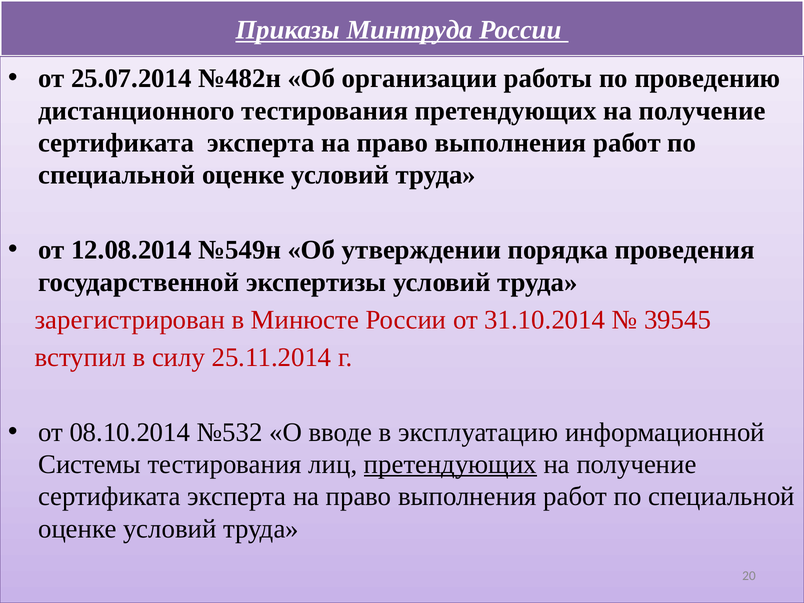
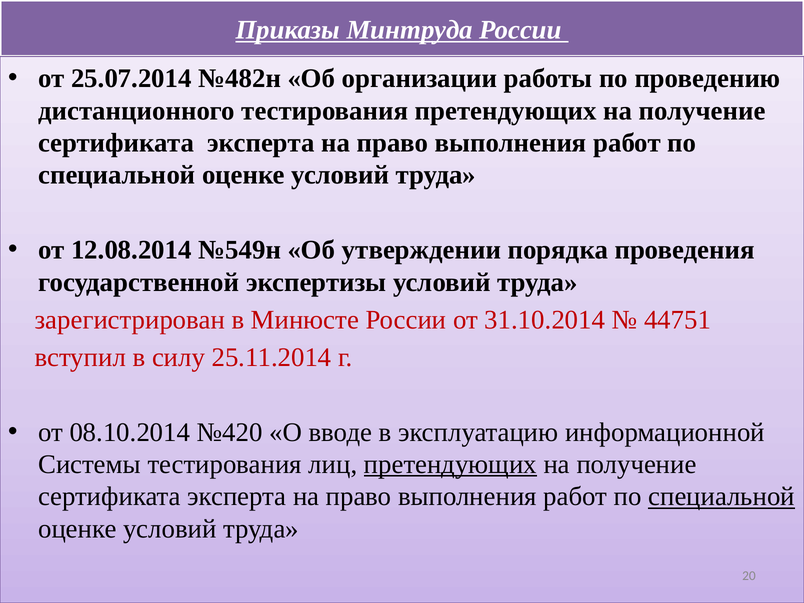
39545: 39545 -> 44751 (678, 320)
№532: №532 -> №420 (230, 432)
специальной underline: none -> present (722, 497)
